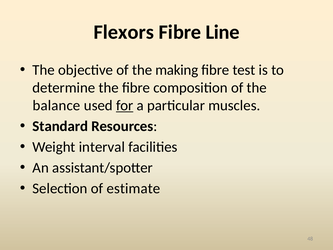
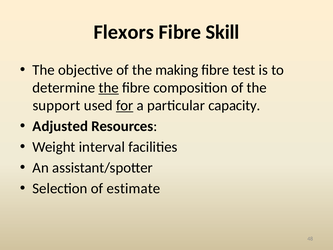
Line: Line -> Skill (223, 32)
the underline: none -> present (109, 88)
balance: balance -> support (56, 105)
muscles: muscles -> capacity (234, 105)
Standard: Standard -> Adjusted (60, 126)
